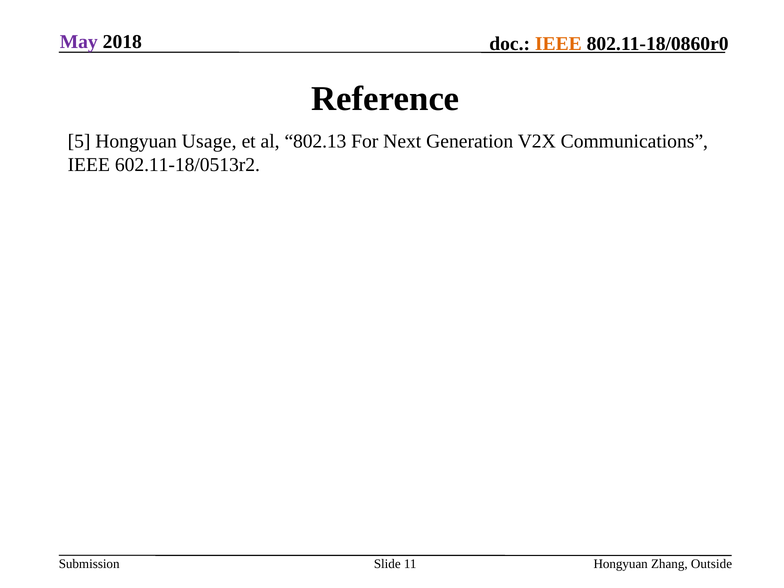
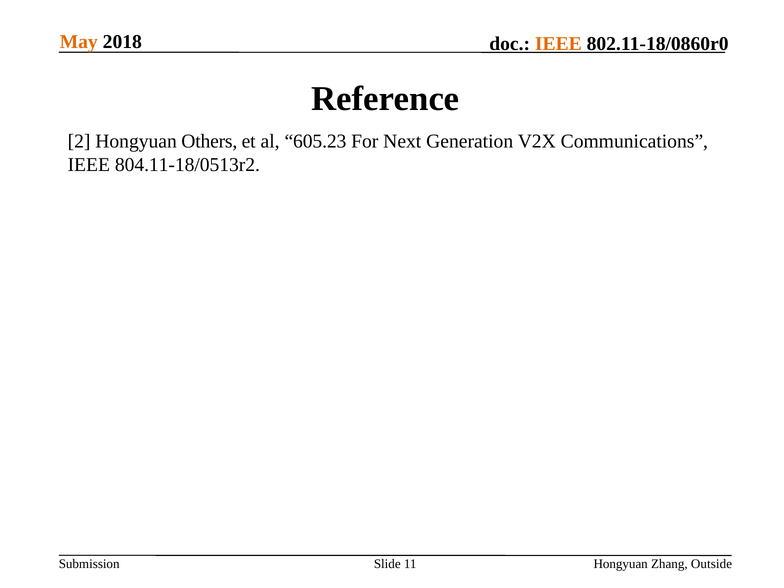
May colour: purple -> orange (79, 42)
5: 5 -> 2 (79, 141)
Usage: Usage -> Others (209, 141)
802.13: 802.13 -> 605.23 (315, 141)
602.11-18/0513r2: 602.11-18/0513r2 -> 804.11-18/0513r2 (187, 165)
